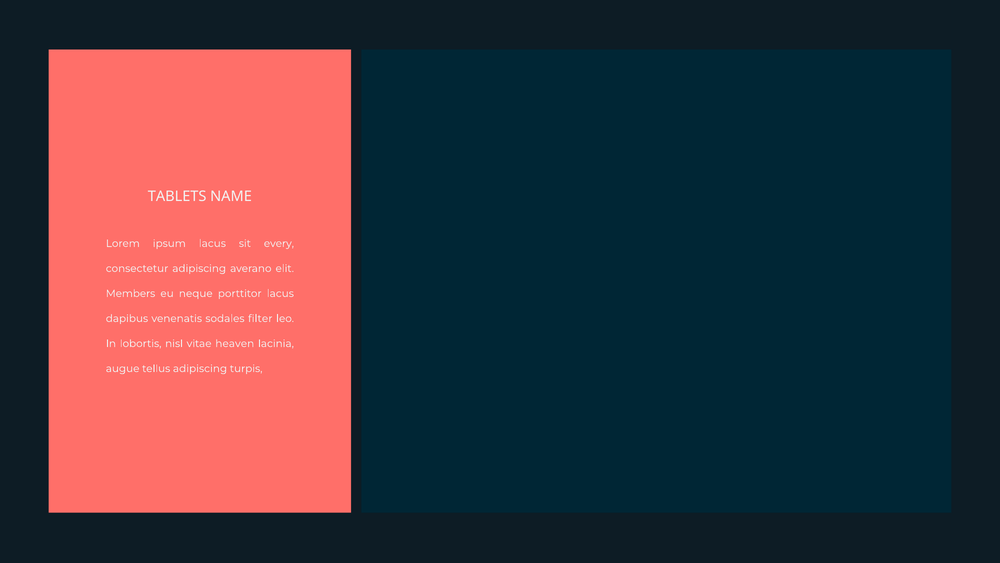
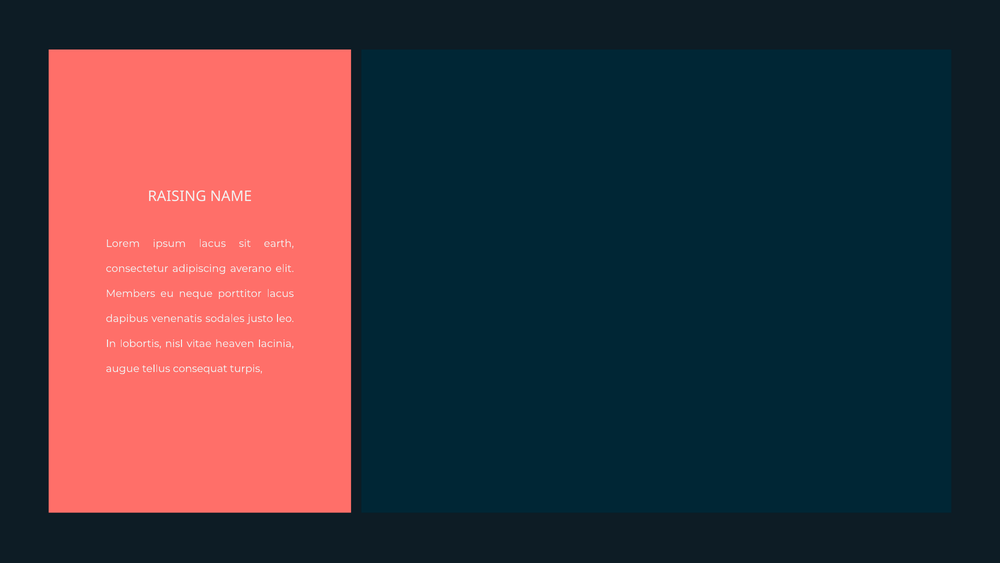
TABLETS: TABLETS -> RAISING (177, 196)
every: every -> earth (279, 243)
filter: filter -> justo (260, 318)
tellus adipiscing: adipiscing -> consequat (200, 368)
